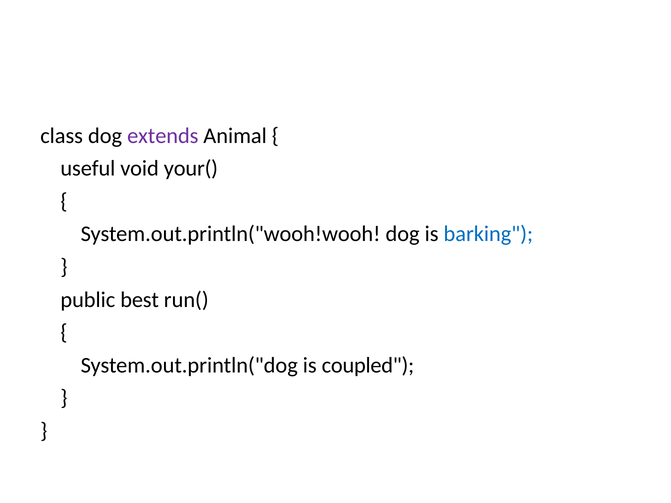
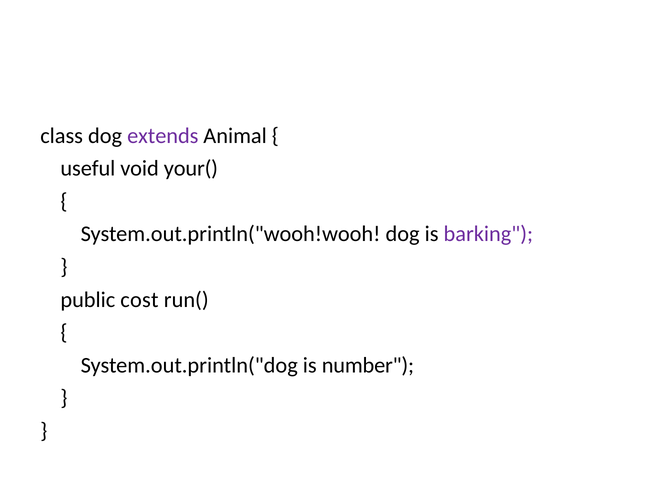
barking colour: blue -> purple (488, 234)
best: best -> cost (139, 300)
coupled: coupled -> number (368, 365)
